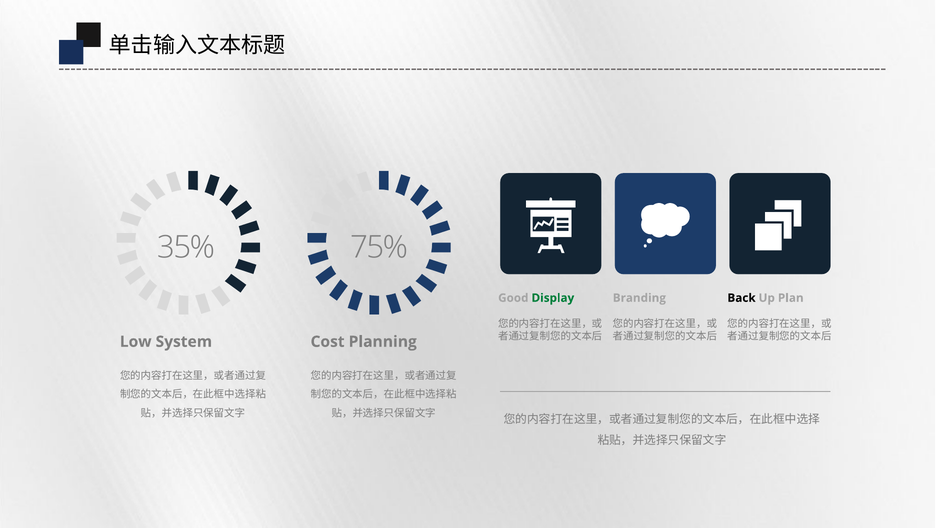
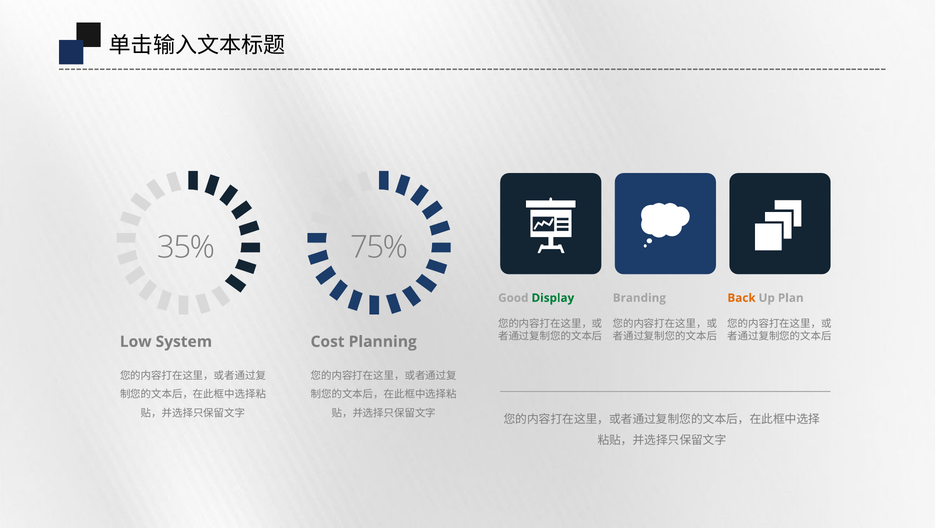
Back colour: black -> orange (741, 298)
